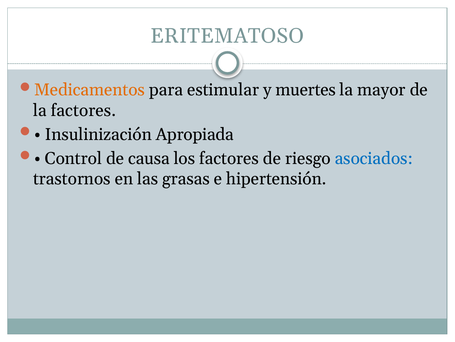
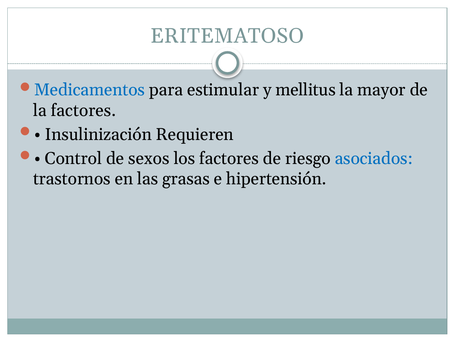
Medicamentos colour: orange -> blue (90, 90)
muertes: muertes -> mellitus (306, 90)
Apropiada: Apropiada -> Requieren (195, 134)
causa: causa -> sexos (149, 158)
